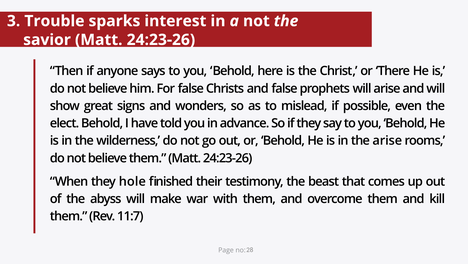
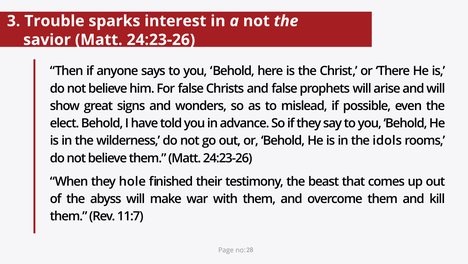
the arise: arise -> idols (387, 141)
